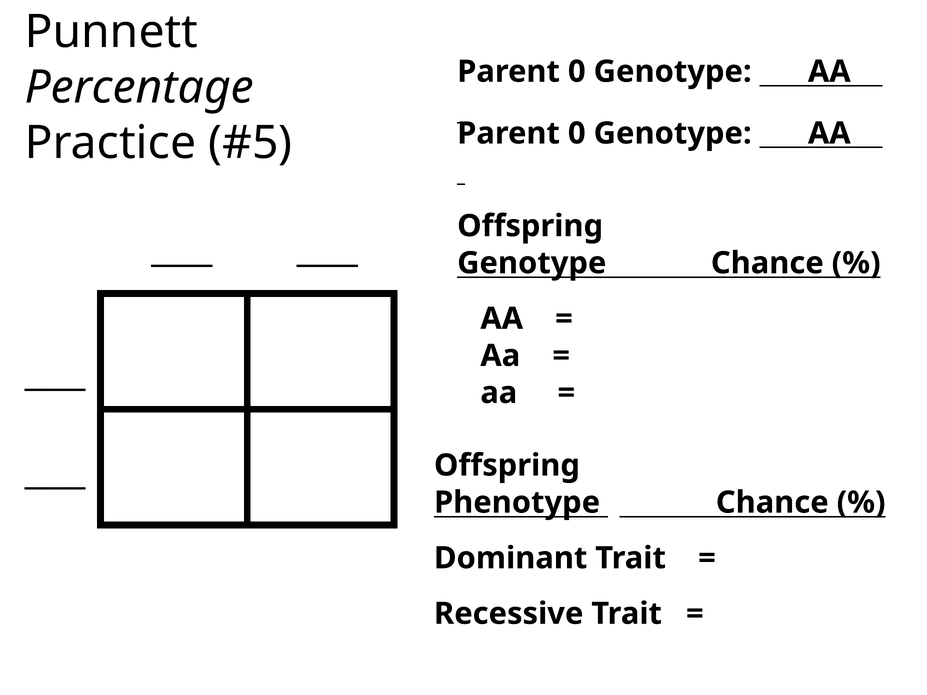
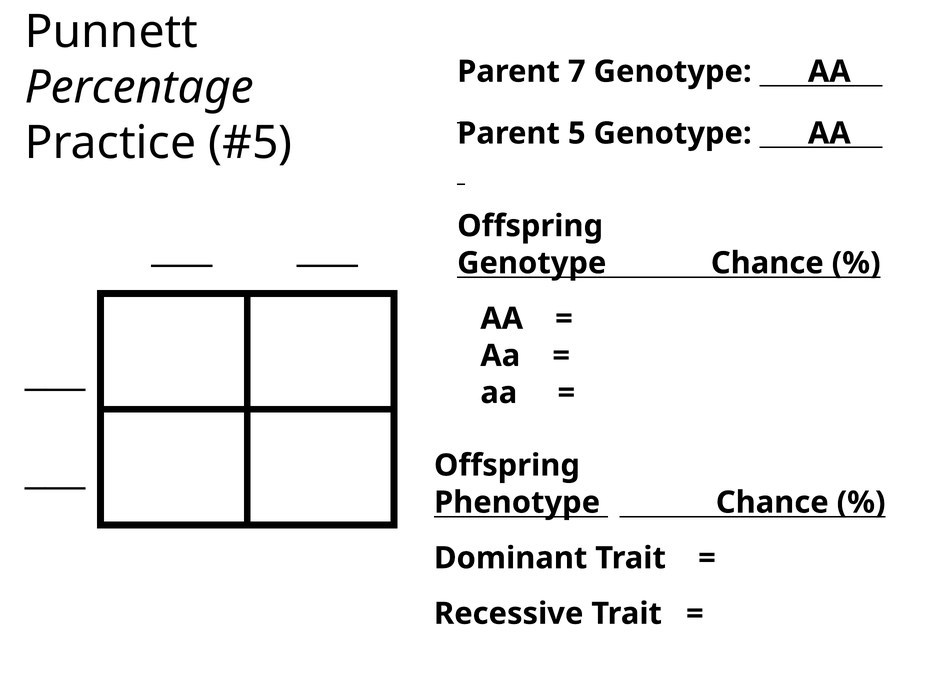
0: 0 -> 7 (577, 72)
0: 0 -> 5 (577, 133)
